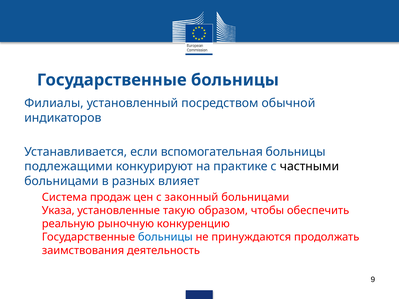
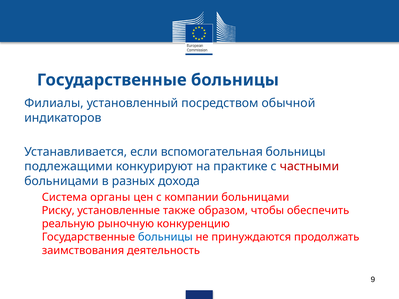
частными colour: black -> red (309, 167)
влияет: влияет -> дохода (179, 181)
продаж: продаж -> органы (110, 197)
законный: законный -> компании (191, 197)
Указа: Указа -> Риску (58, 211)
такую: такую -> также (179, 211)
